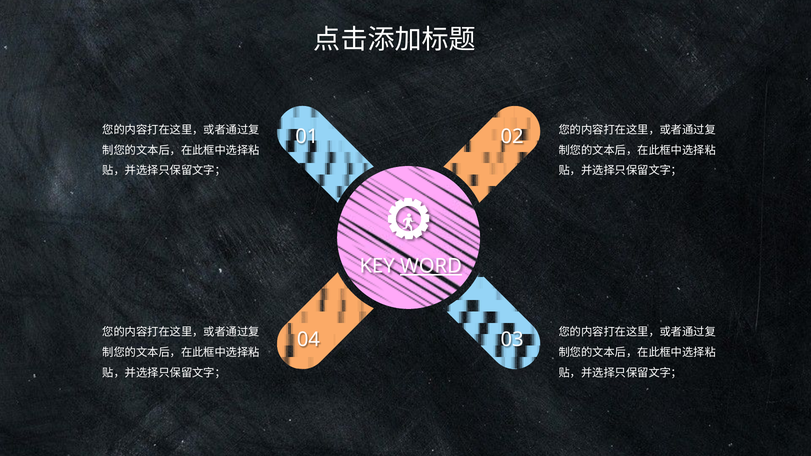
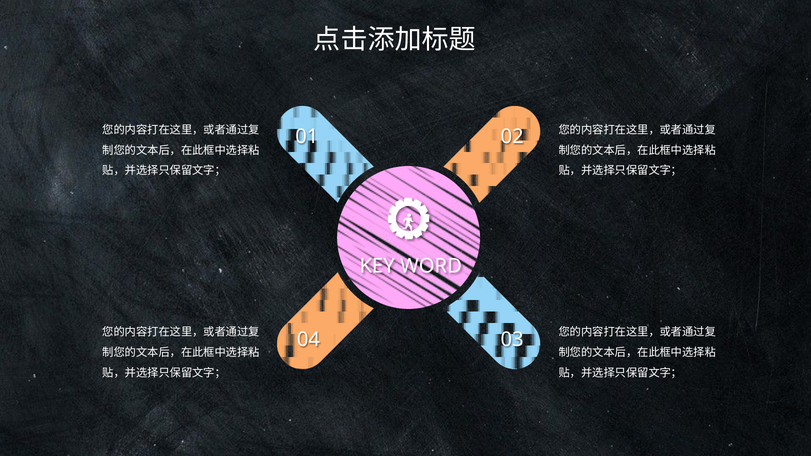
WORD underline: present -> none (431, 266)
